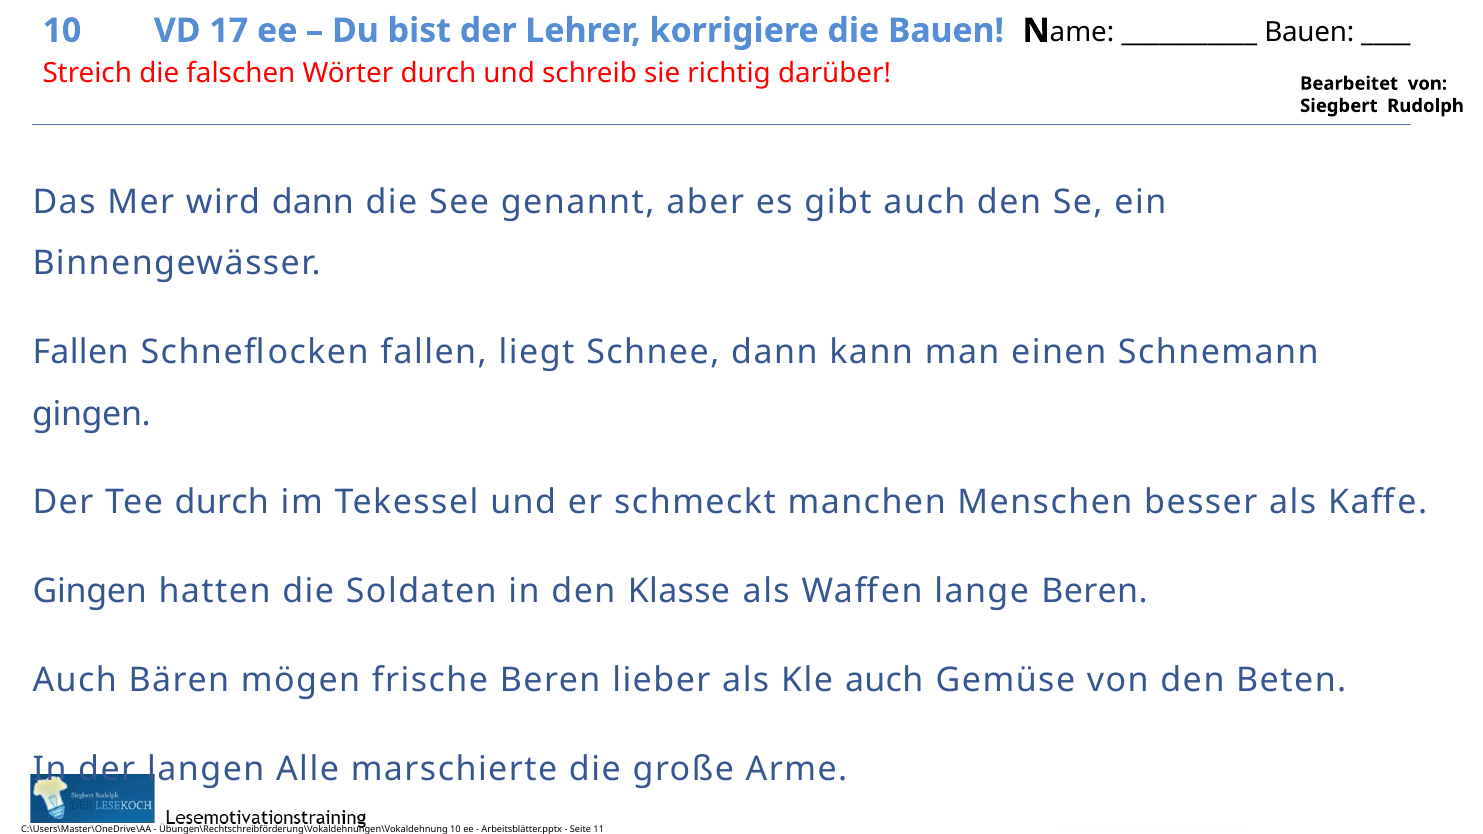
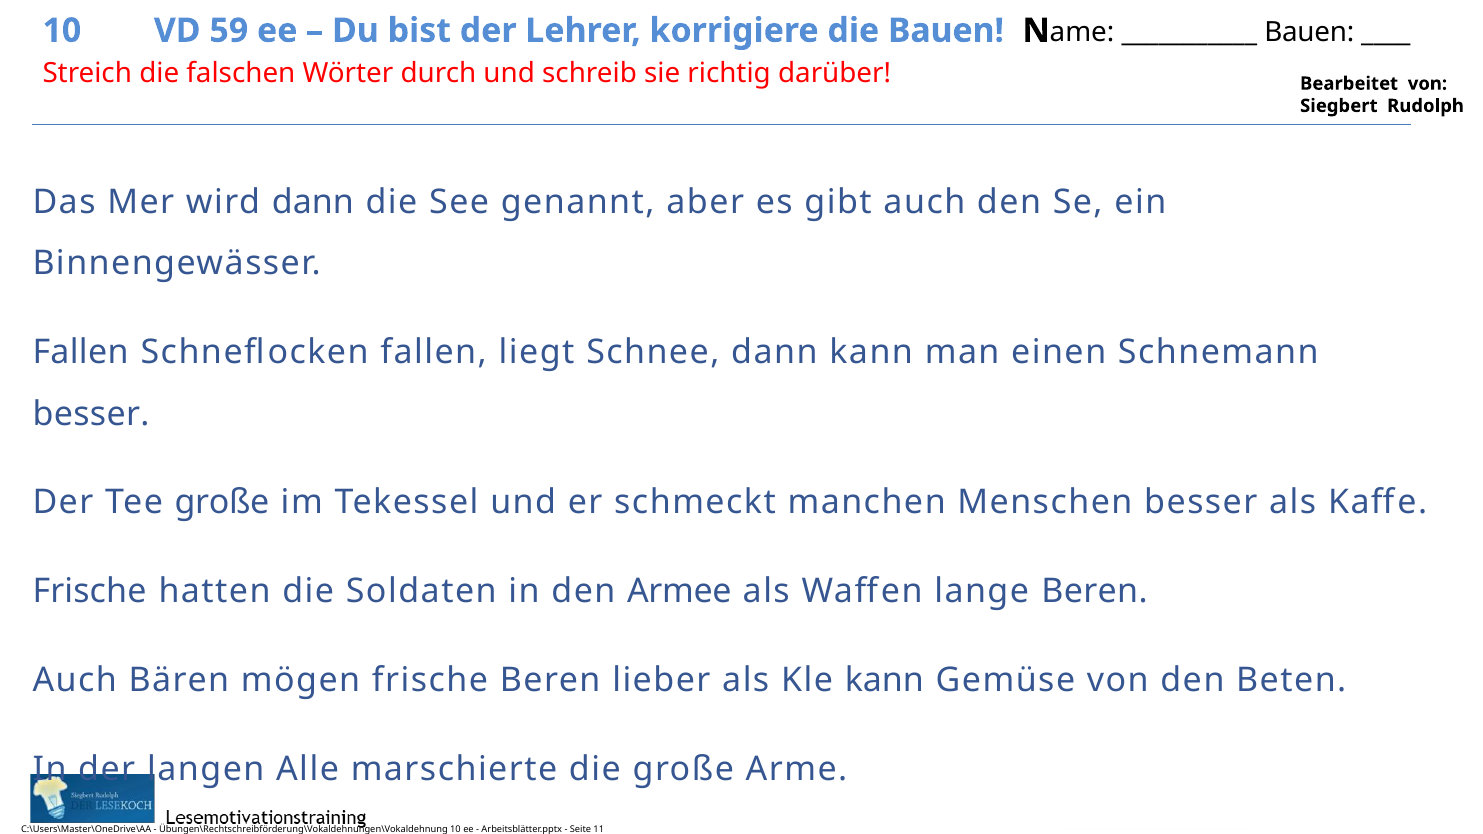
17: 17 -> 59 (229, 31)
gingen: gingen -> besser (91, 414)
Tee durch: durch -> große (222, 503)
Gingen: Gingen -> Frische (89, 592)
Klasse: Klasse -> Armee (679, 592)
Kle auch: auch -> kann (884, 681)
